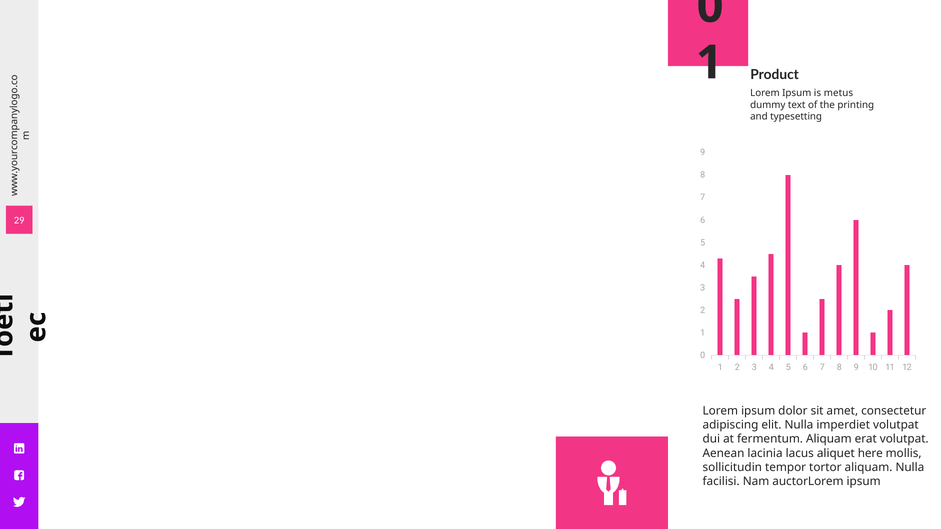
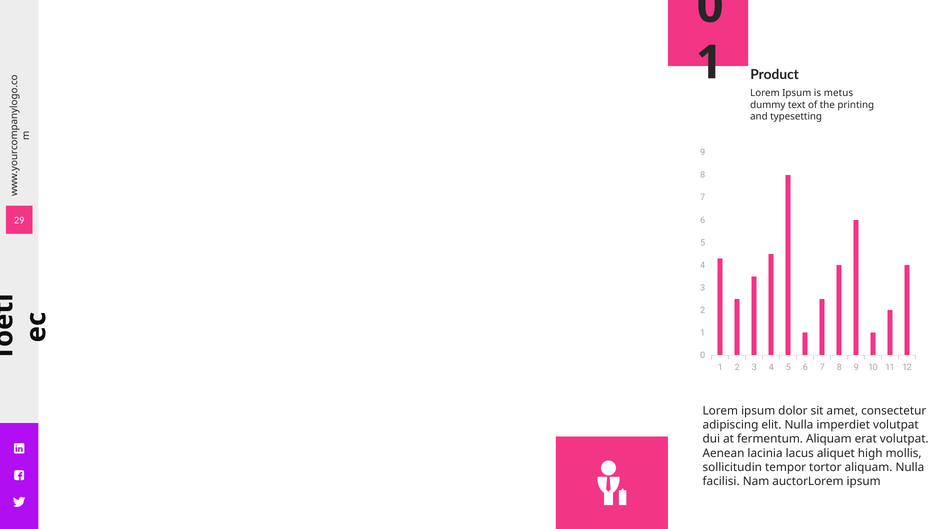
aliquet here: here -> high (870, 453)
